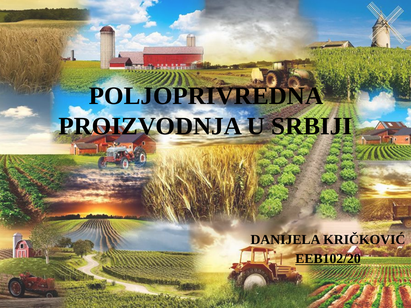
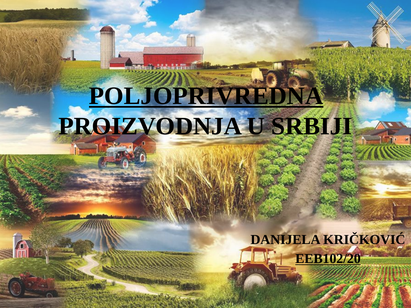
POLJOPRIVREDNA underline: none -> present (206, 96)
